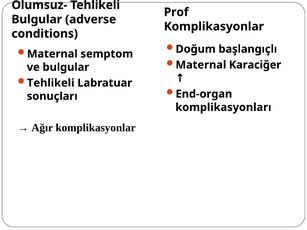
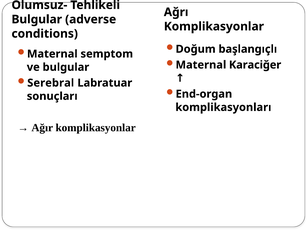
Prof: Prof -> Ağrı (176, 12)
Tehlikeli: Tehlikeli -> Serebral (51, 83)
